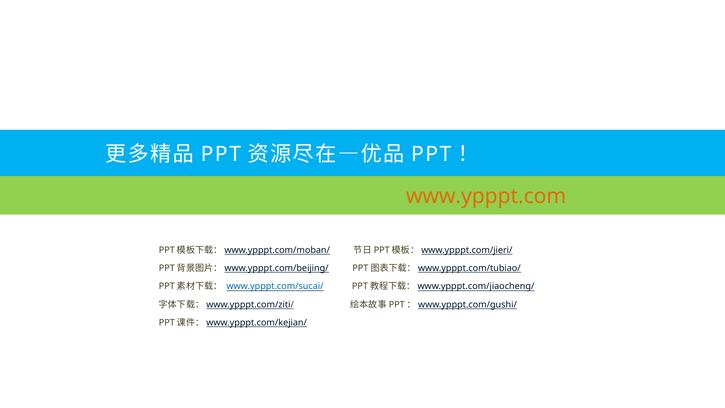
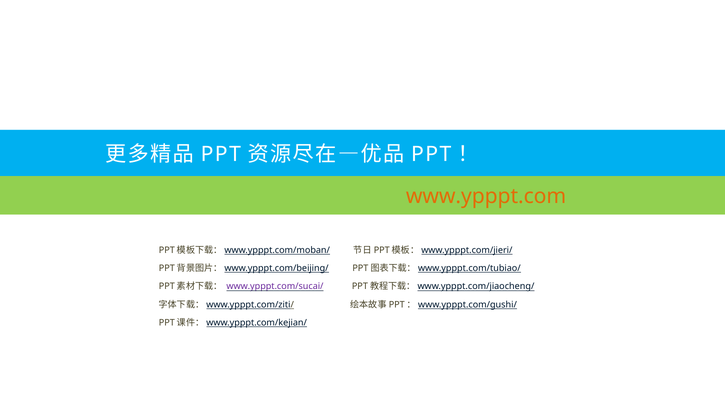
www.ypppt.com/sucai/ colour: blue -> purple (275, 286)
